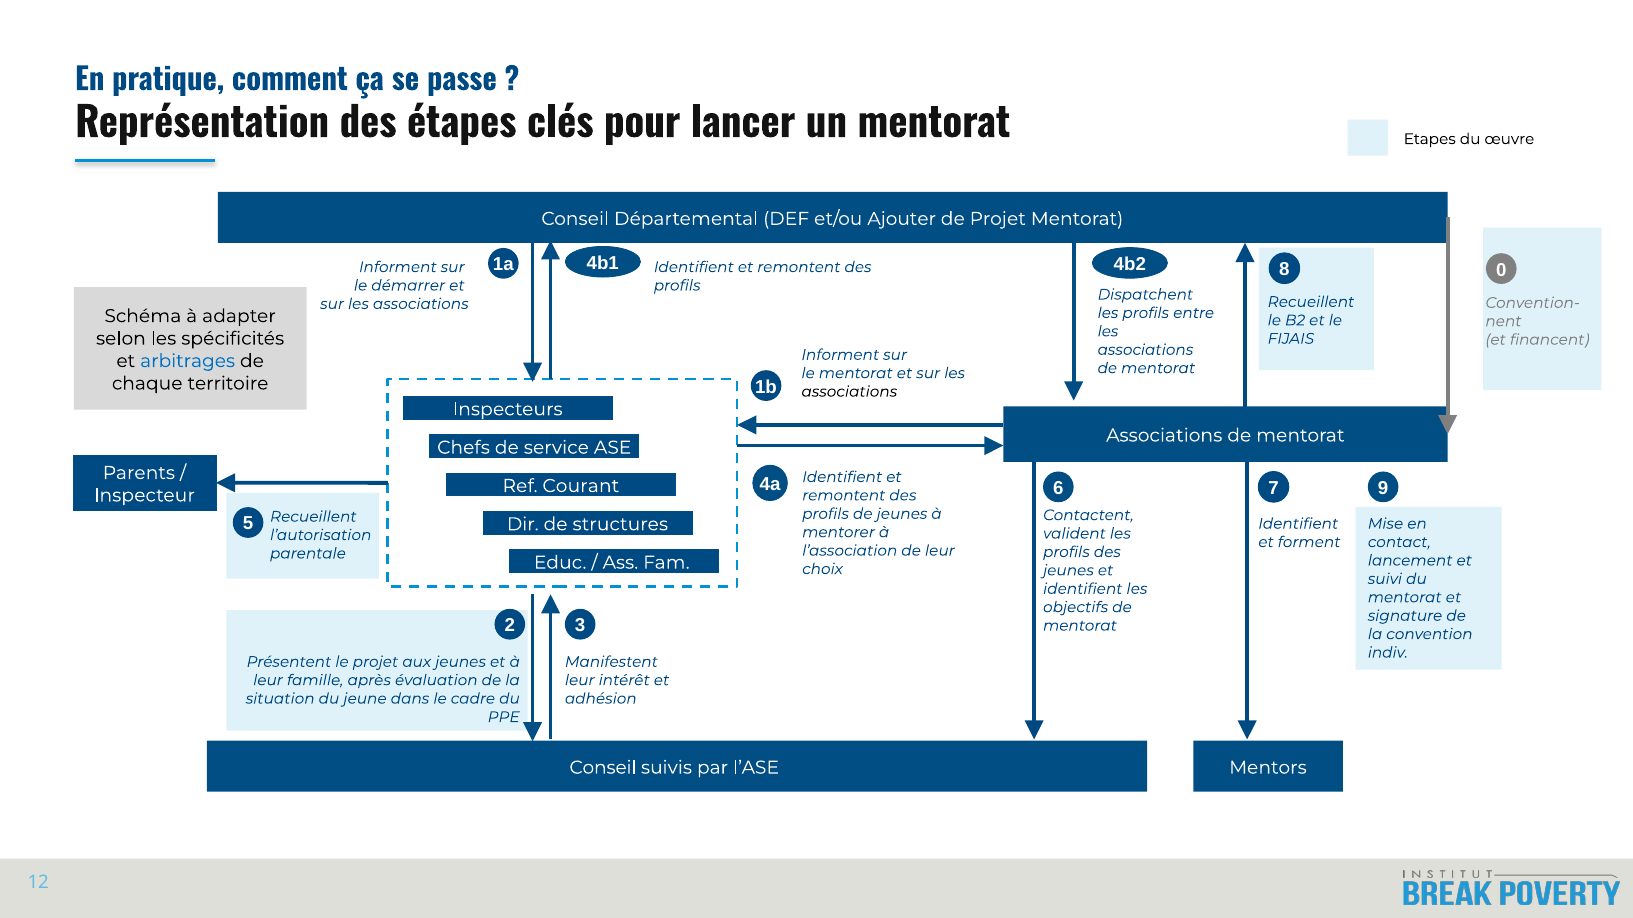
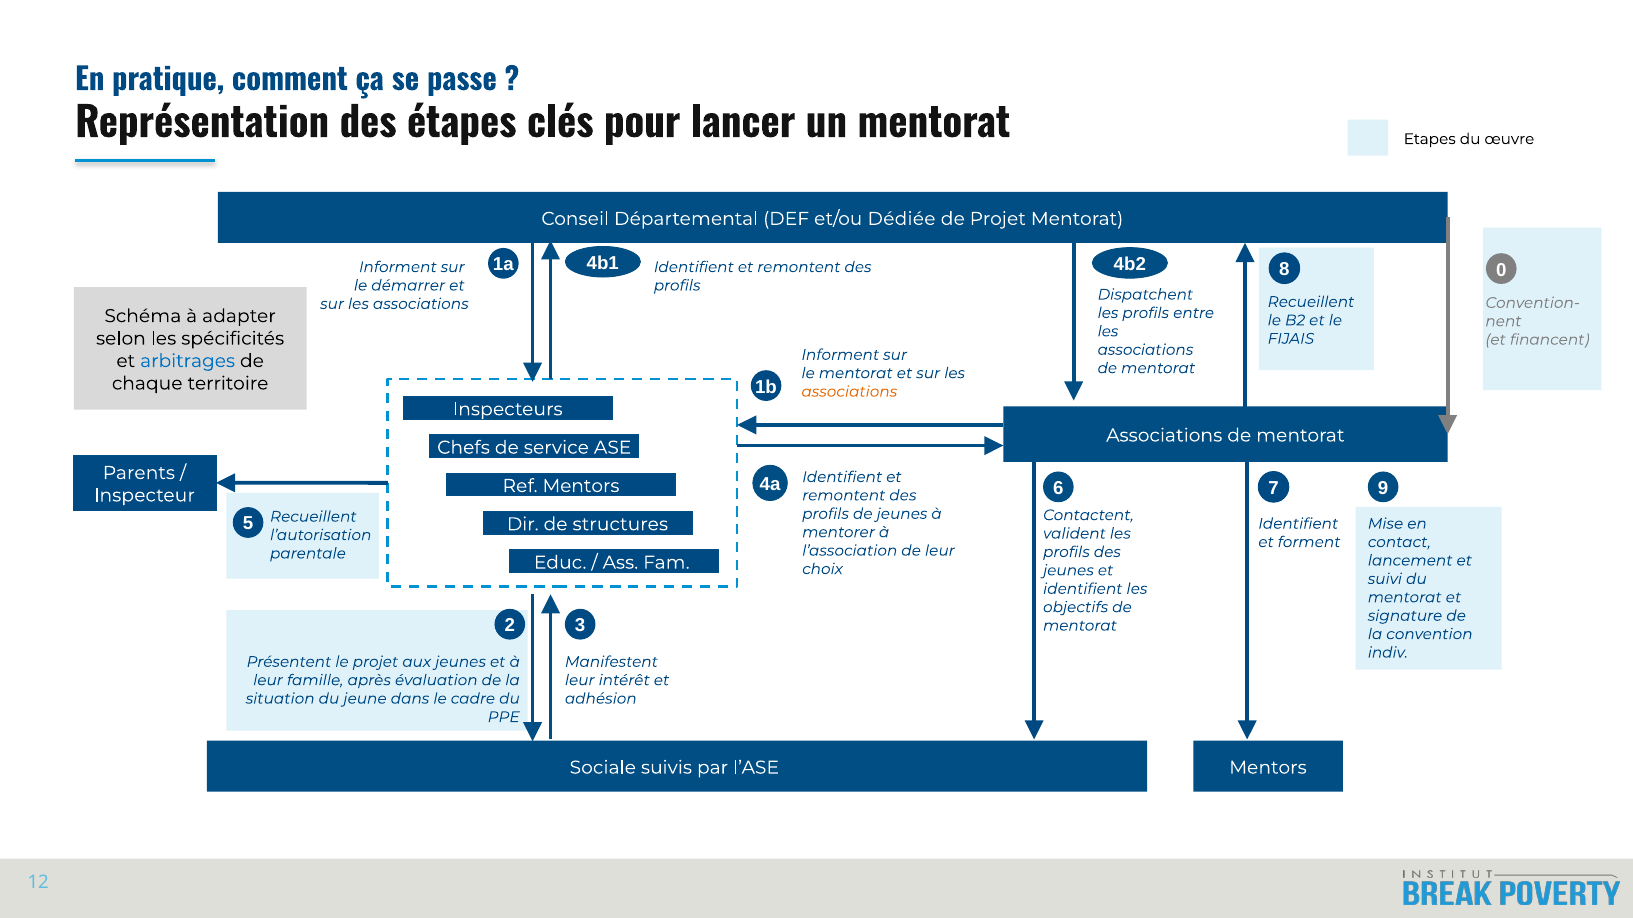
Ajouter: Ajouter -> Dédiée (902, 219)
associations colour: black -> orange (849, 392)
Ref Courant: Courant -> Mentors (581, 486)
Conseil: Conseil -> Sociale (603, 768)
